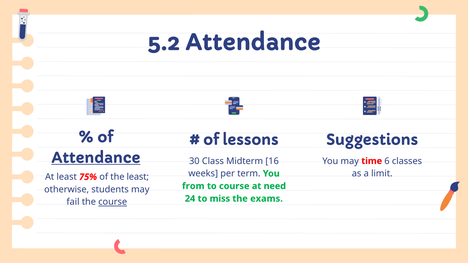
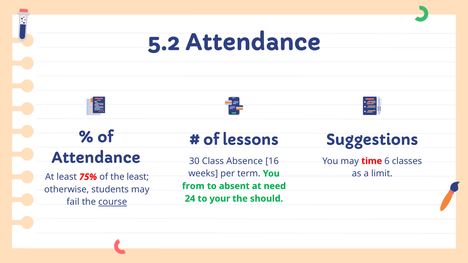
Attendance underline: present -> none (96, 158)
Midterm: Midterm -> Absence (245, 161)
to course: course -> absent (234, 186)
miss: miss -> your (220, 199)
exams: exams -> should (267, 199)
